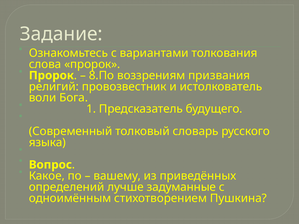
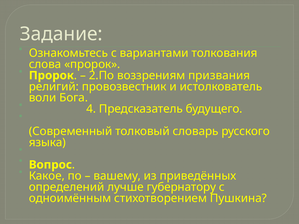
8.По: 8.По -> 2.По (101, 76)
1: 1 -> 4 (91, 109)
задуманные: задуманные -> губернатору (181, 187)
